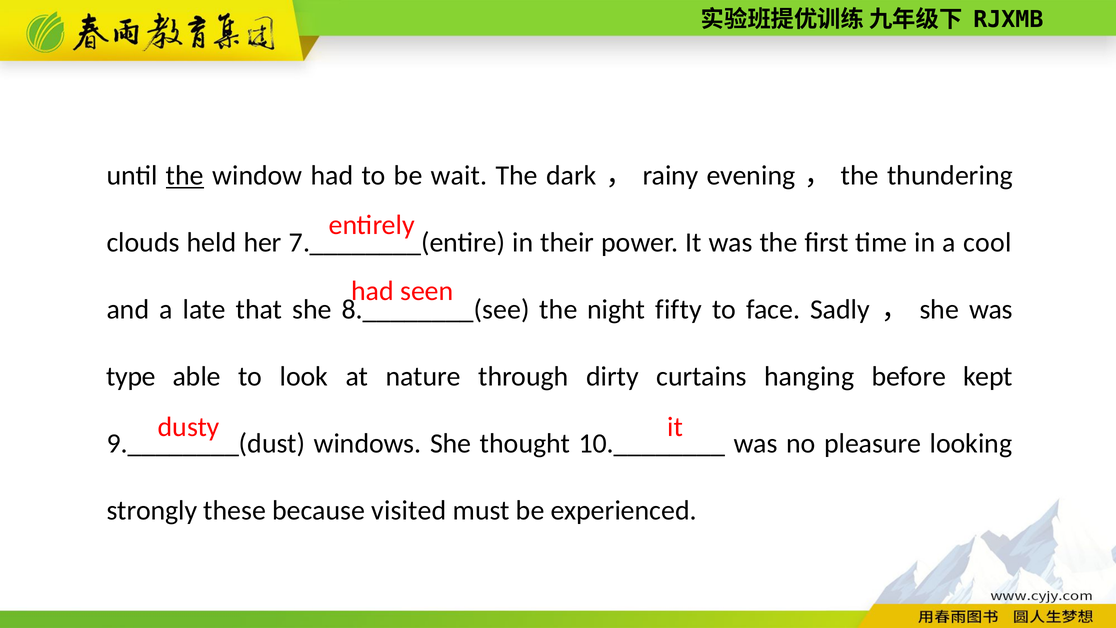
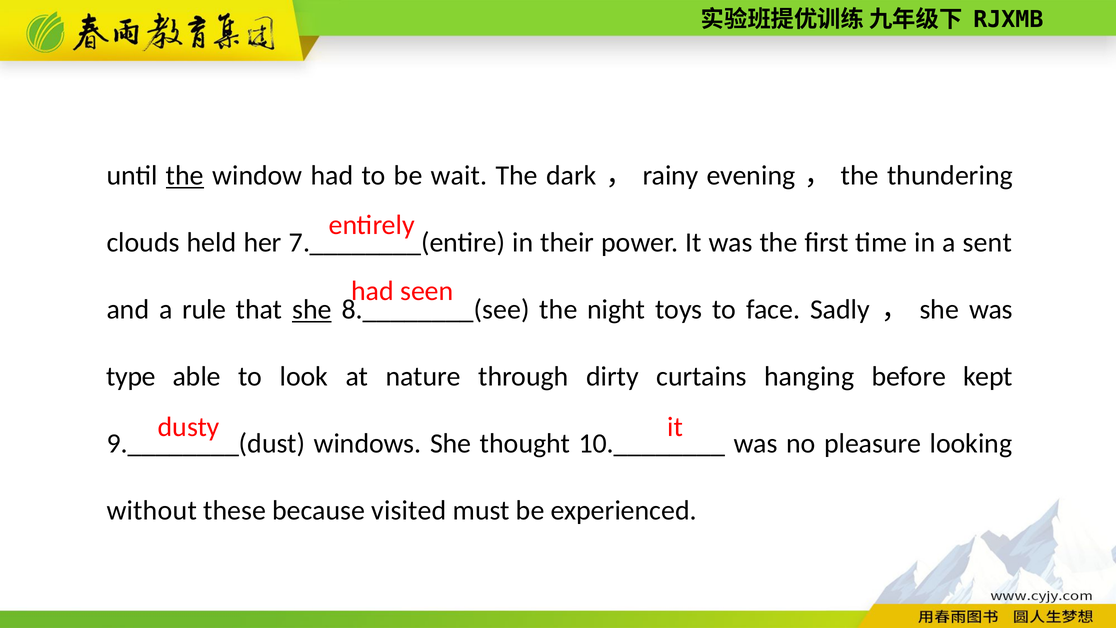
cool: cool -> sent (987, 243)
late: late -> rule (204, 309)
she underline: none -> present (312, 309)
fifty: fifty -> toys (679, 309)
strongly: strongly -> without (152, 510)
